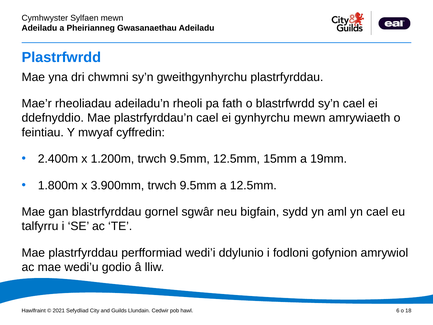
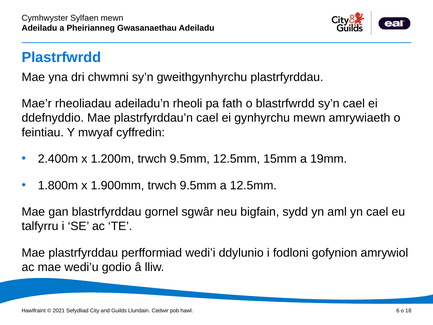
3.900mm: 3.900mm -> 1.900mm (117, 185)
